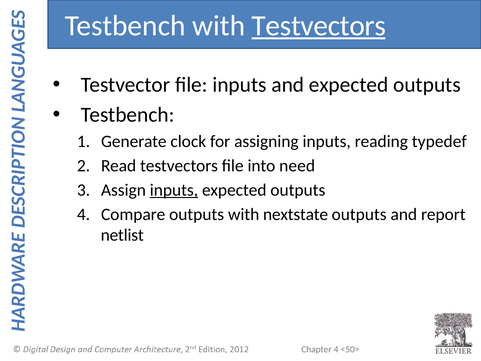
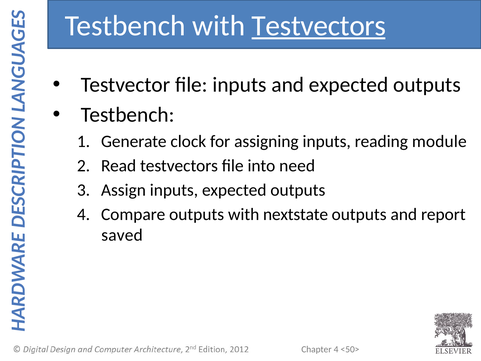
typedef: typedef -> module (439, 141)
inputs underline: present -> none (174, 190)
netlist: netlist -> saved (122, 235)
